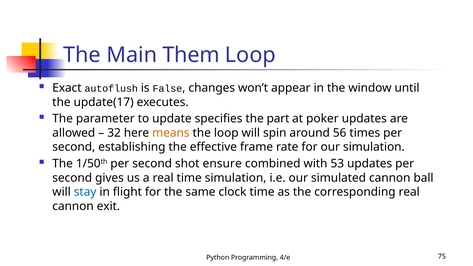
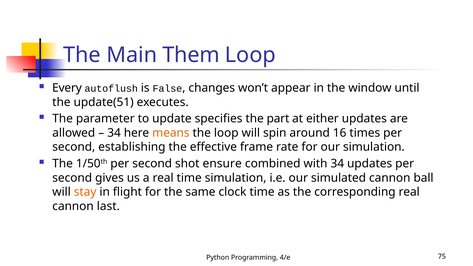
Exact: Exact -> Every (67, 88)
update(17: update(17 -> update(51 (104, 102)
poker: poker -> either (322, 119)
32: 32 -> 34 (114, 133)
56: 56 -> 16 (340, 133)
with 53: 53 -> 34 (337, 164)
stay colour: blue -> orange (85, 192)
exit: exit -> last (108, 206)
